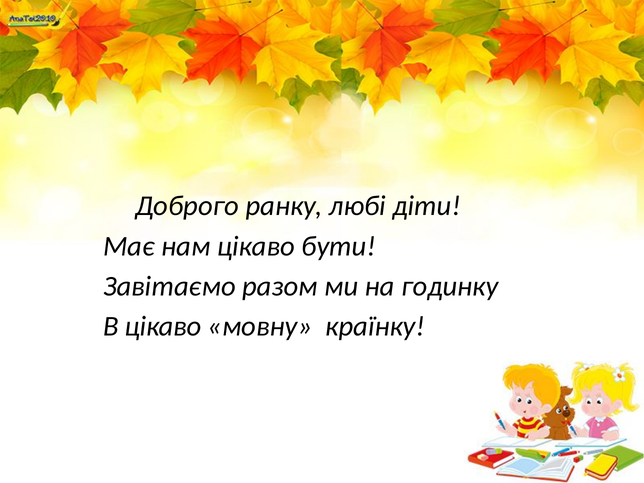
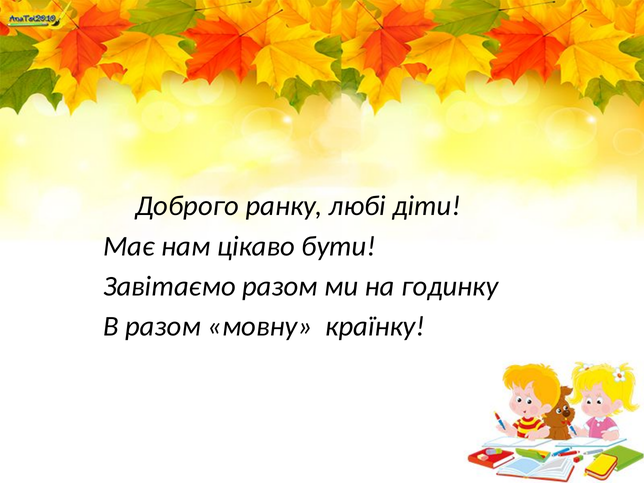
В цікаво: цікаво -> разом (163, 326)
